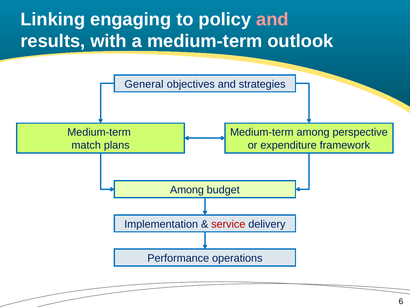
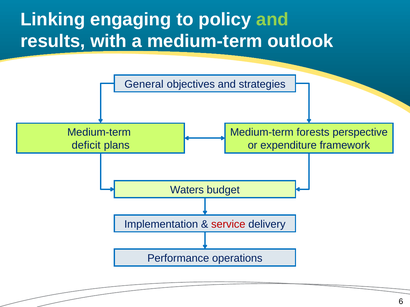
and colour: pink -> light green (272, 19)
Medium-term among: among -> forests (313, 133)
match: match -> deficit (86, 146)
Among: Among -> Waters (187, 190)
